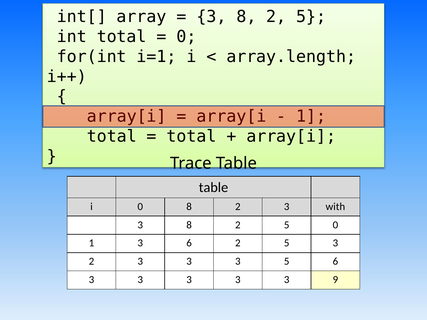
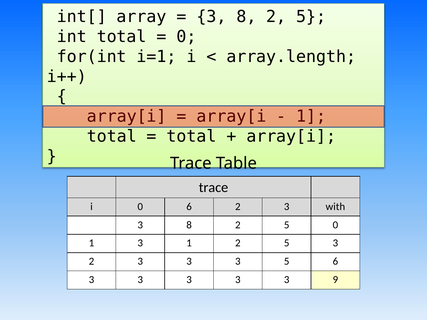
table: table -> trace (213, 188)
0 8: 8 -> 6 (189, 207)
3 6: 6 -> 1 (189, 243)
